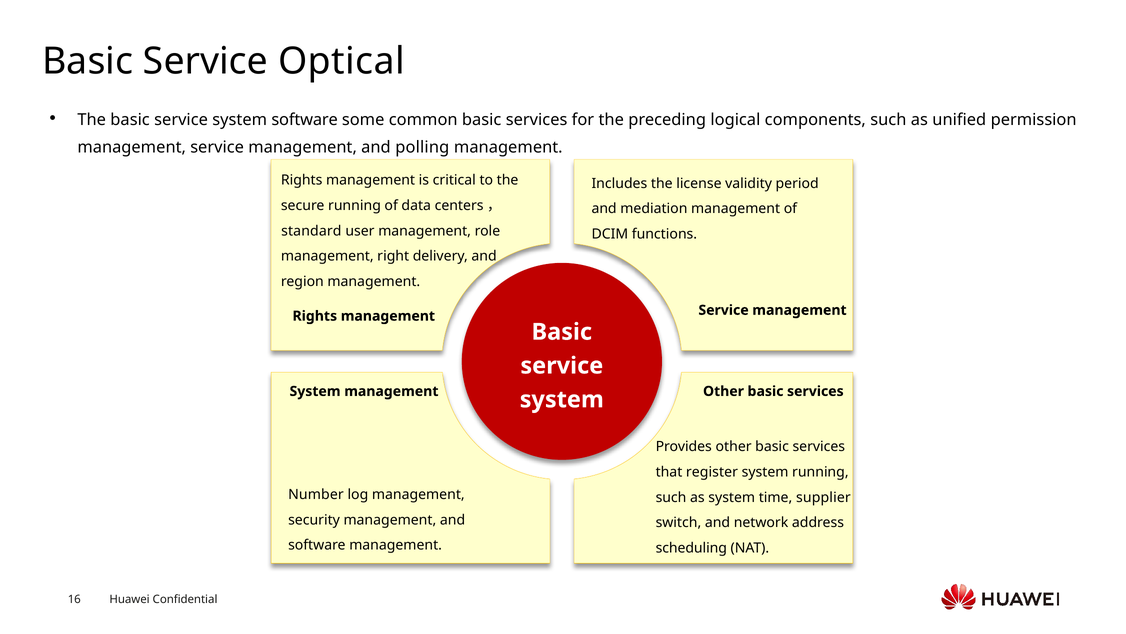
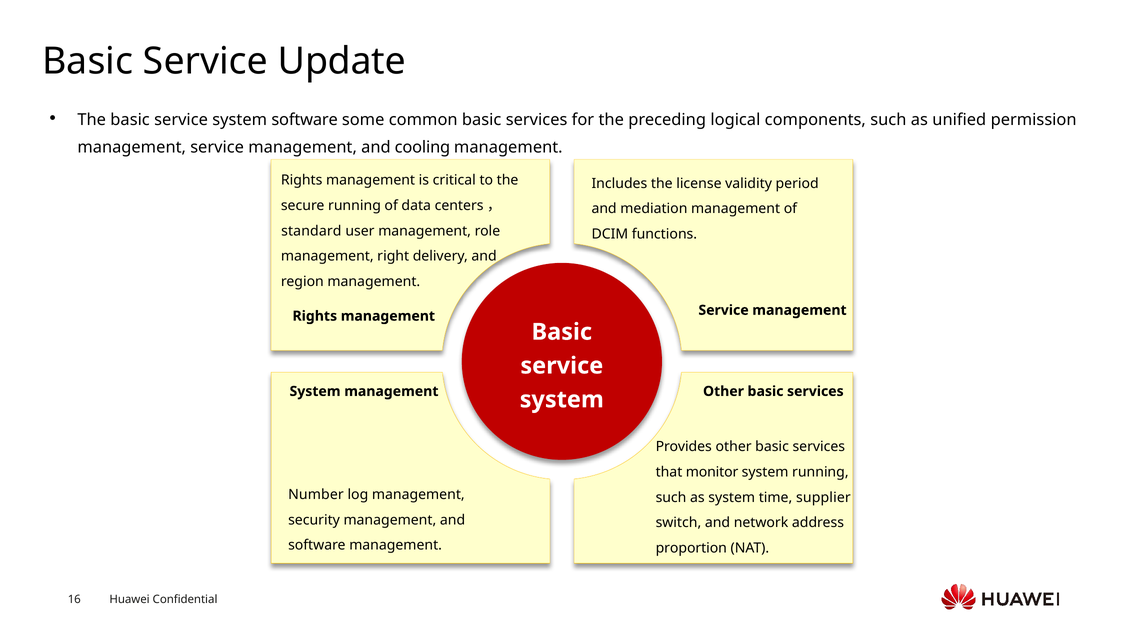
Optical: Optical -> Update (342, 61)
polling: polling -> cooling (422, 147)
register: register -> monitor (712, 472)
scheduling: scheduling -> proportion (691, 548)
